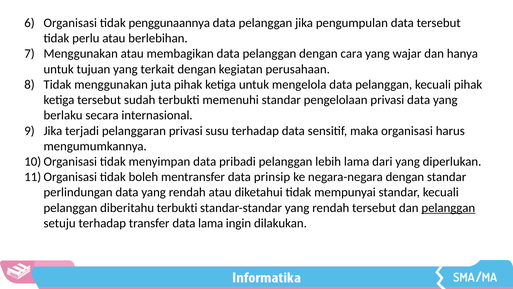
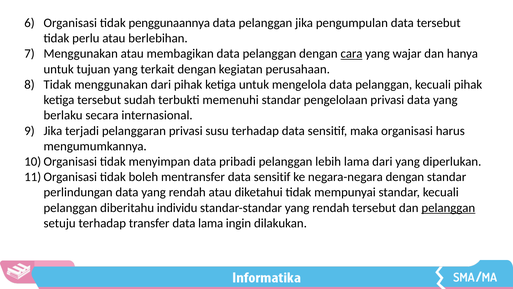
cara underline: none -> present (352, 54)
menggunakan juta: juta -> dari (161, 84)
mentransfer data prinsip: prinsip -> sensitif (272, 177)
diberitahu terbukti: terbukti -> individu (177, 208)
